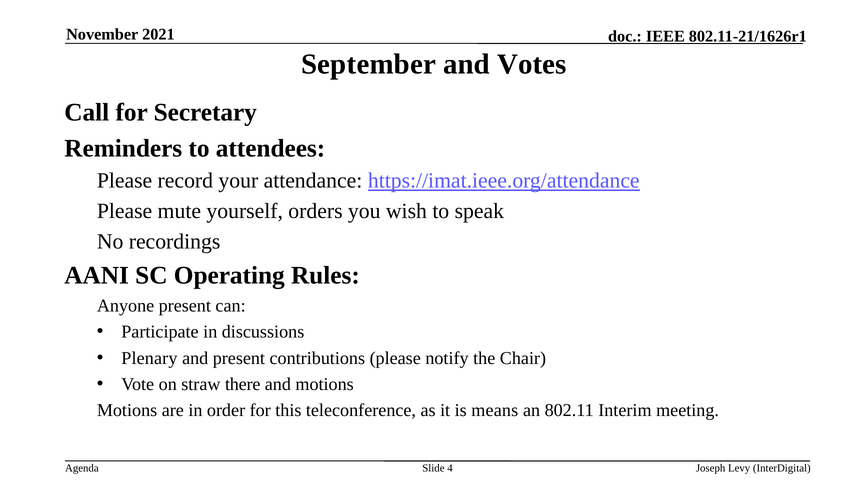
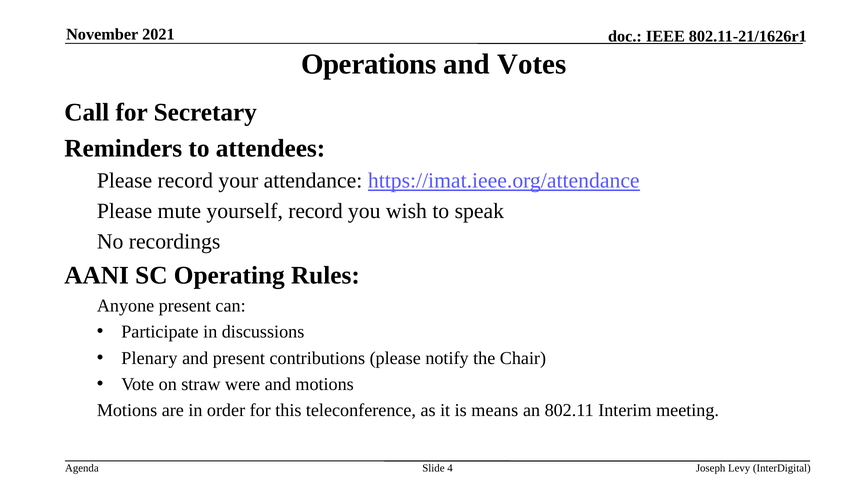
September: September -> Operations (369, 64)
yourself orders: orders -> record (316, 211)
there: there -> were (243, 384)
